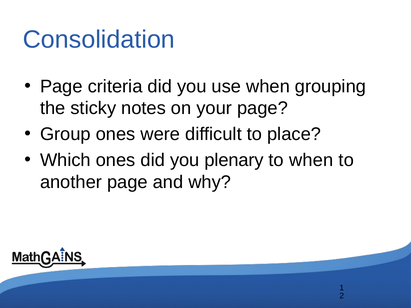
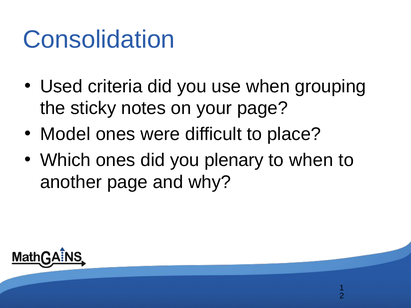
Page: Page -> Used (61, 86)
Group: Group -> Model (65, 134)
